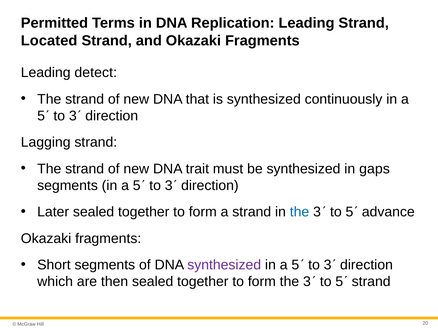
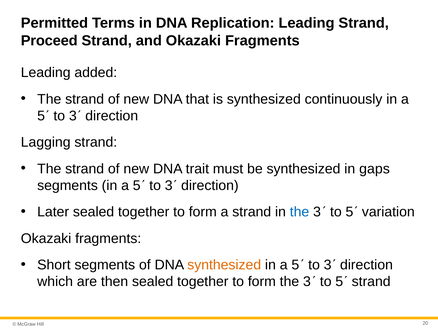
Located: Located -> Proceed (49, 41)
detect: detect -> added (96, 73)
advance: advance -> variation (388, 212)
synthesized colour: purple -> orange (224, 265)
